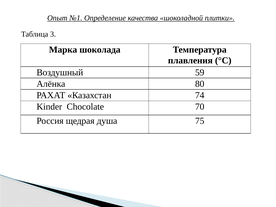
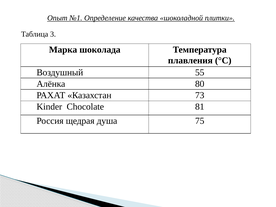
59: 59 -> 55 (200, 72)
74: 74 -> 73 (200, 95)
70: 70 -> 81 (200, 107)
